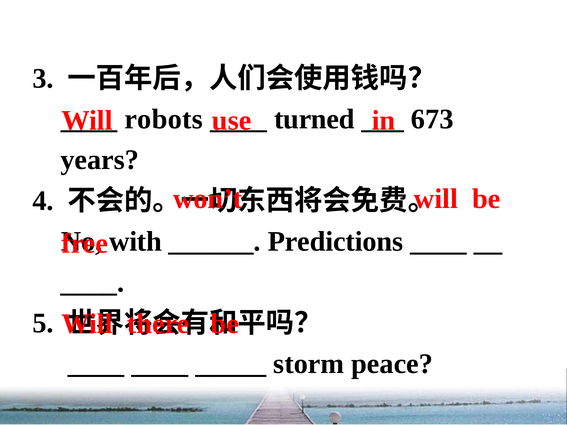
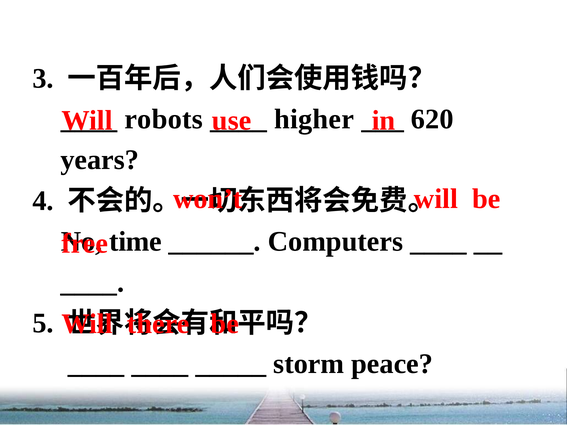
turned: turned -> higher (314, 119)
673: 673 -> 620 (432, 119)
with: with -> time (136, 242)
Predictions: Predictions -> Computers (335, 242)
